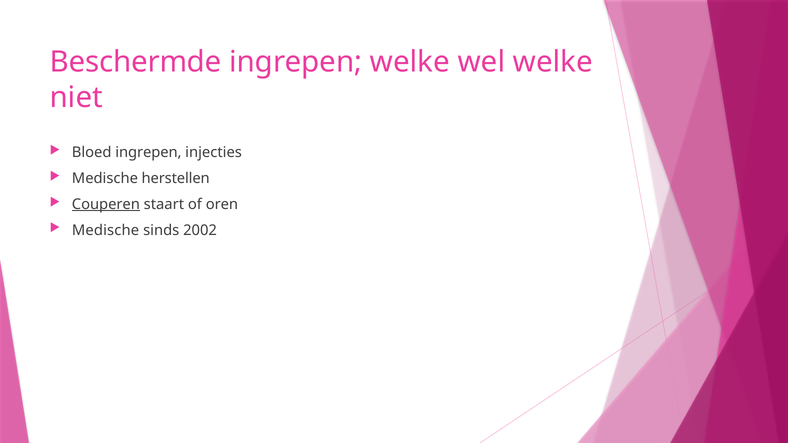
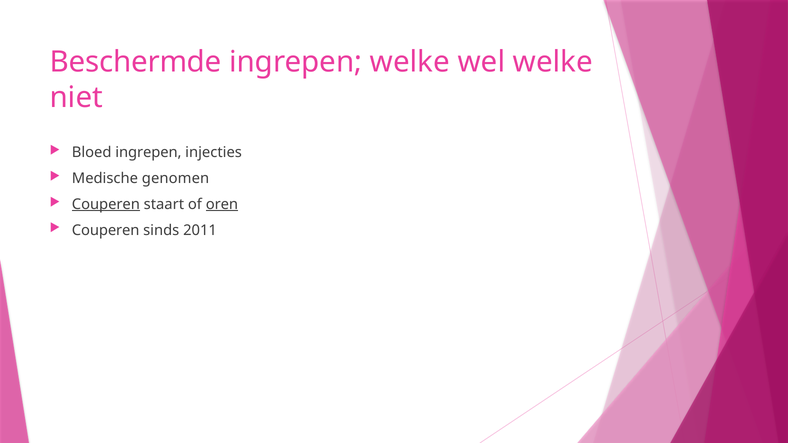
herstellen: herstellen -> genomen (176, 178)
oren underline: none -> present (222, 204)
Medische: Medische -> Couperen (106, 230)
2002: 2002 -> 2011 (200, 230)
